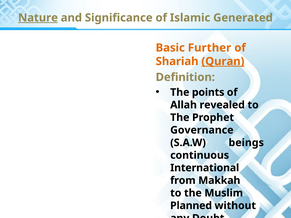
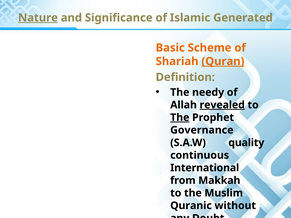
Further: Further -> Scheme (210, 48)
points: points -> needy (208, 92)
revealed underline: none -> present (222, 105)
The underline: none -> present (180, 118)
beings: beings -> quality (246, 143)
Planned: Planned -> Quranic (191, 206)
